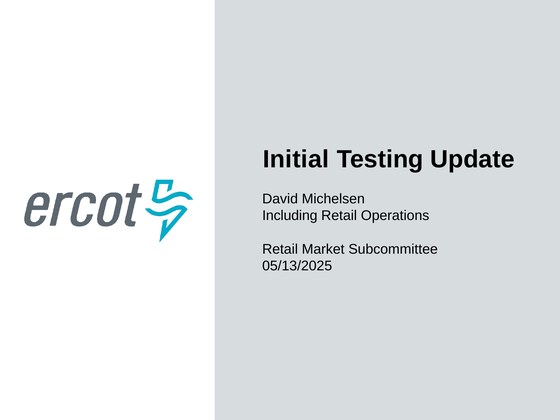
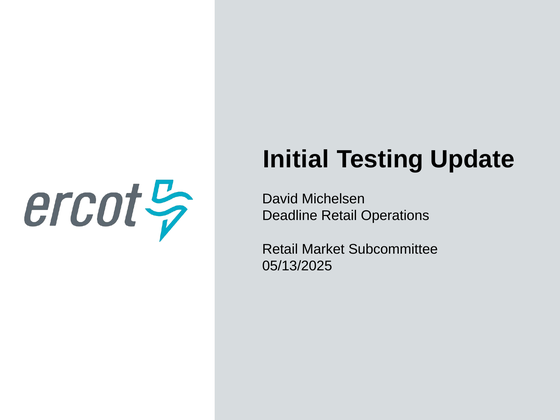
Including: Including -> Deadline (290, 216)
